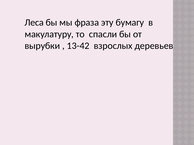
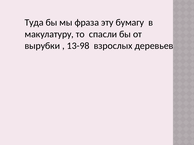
Леса: Леса -> Туда (34, 23)
13-42: 13-42 -> 13-98 (78, 46)
